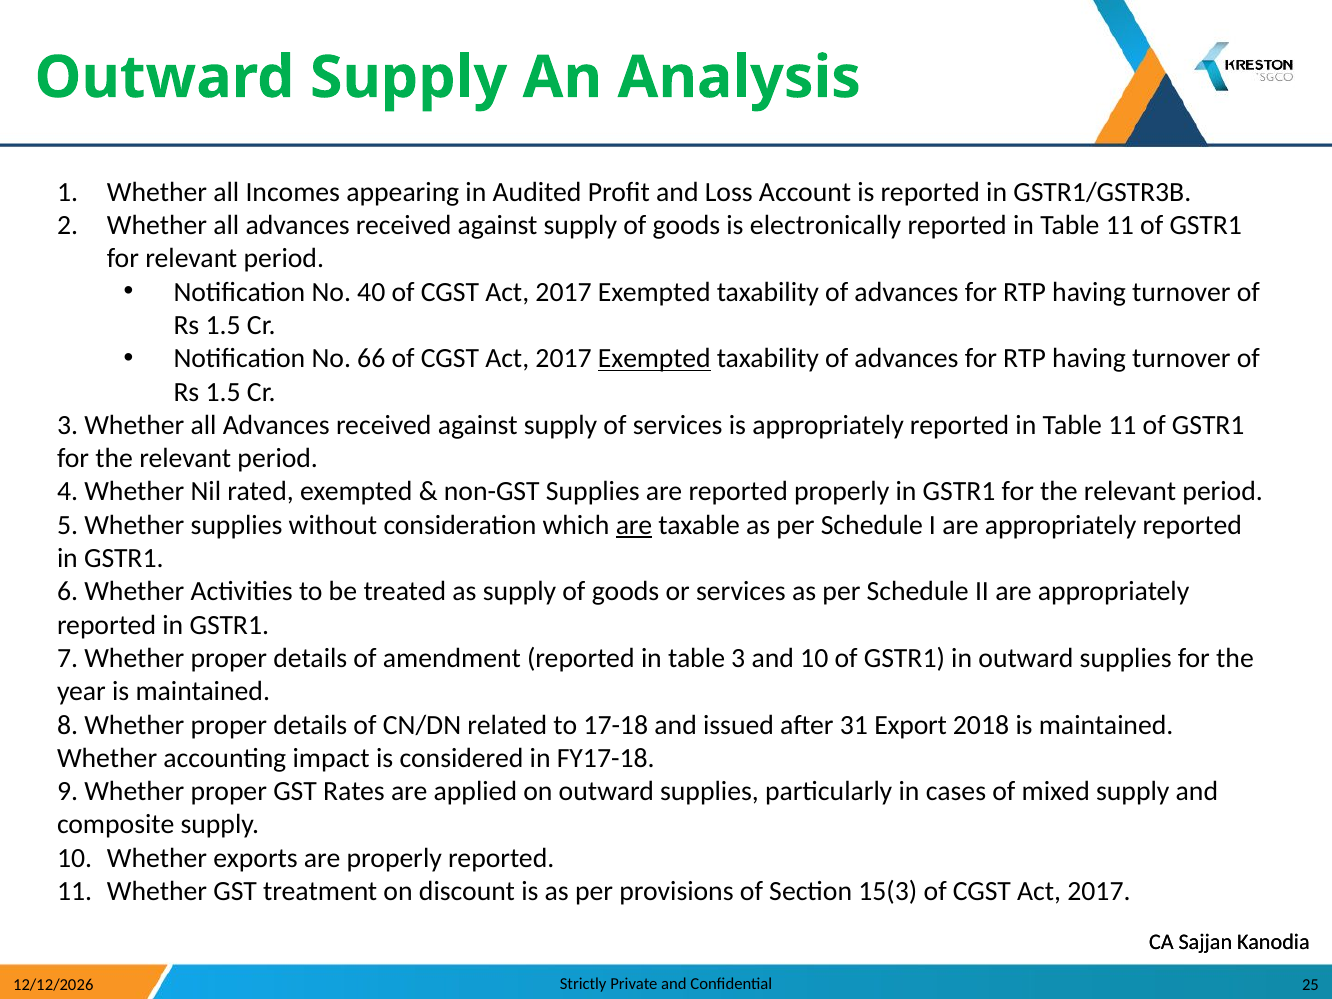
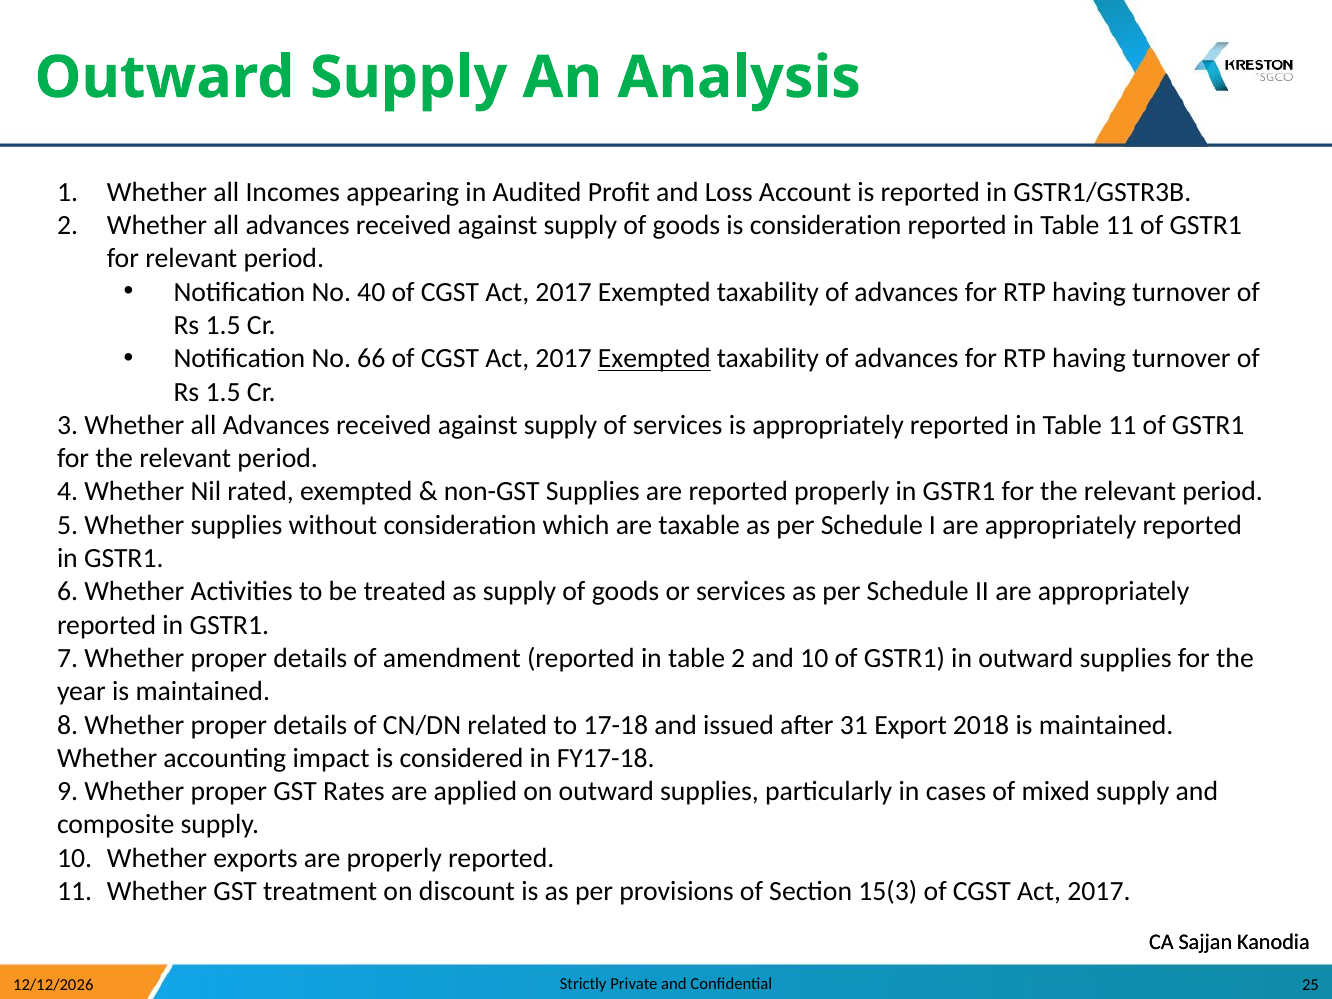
is electronically: electronically -> consideration (826, 225)
are underline: present -> none (634, 525)
table 3: 3 -> 2 (738, 658)
